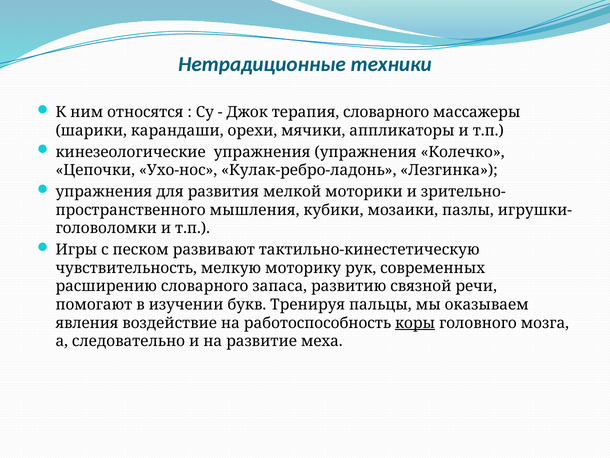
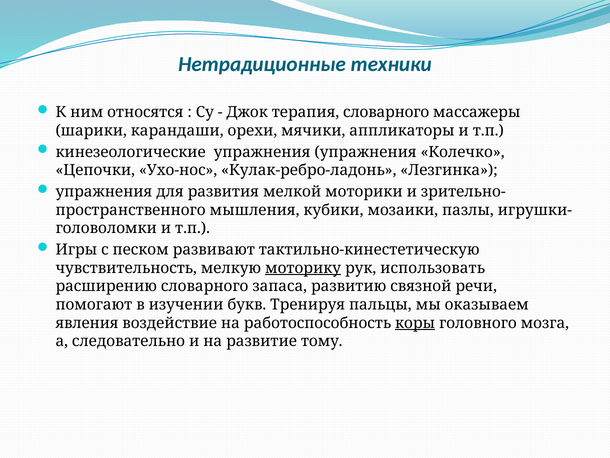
моторику underline: none -> present (303, 268)
современных: современных -> использовать (433, 268)
меха: меха -> тому (322, 341)
